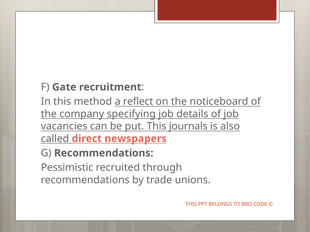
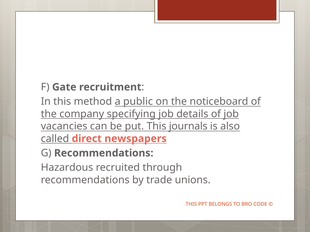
reflect: reflect -> public (138, 102)
Pessimistic: Pessimistic -> Hazardous (67, 168)
